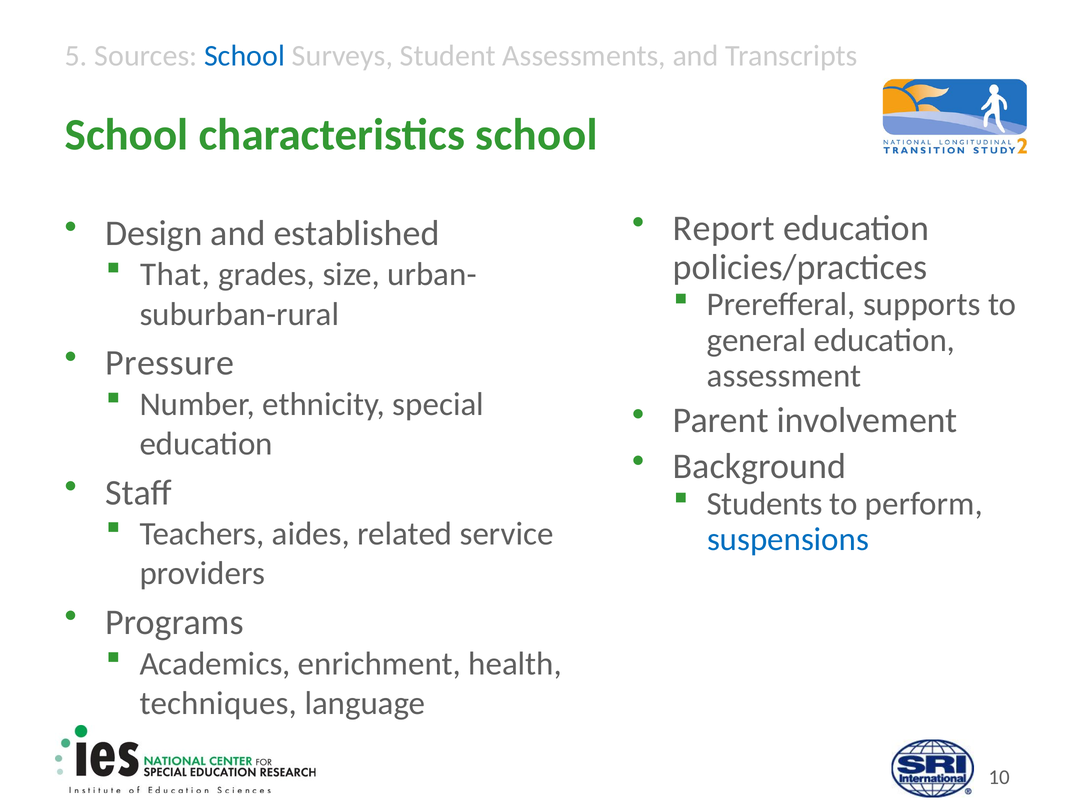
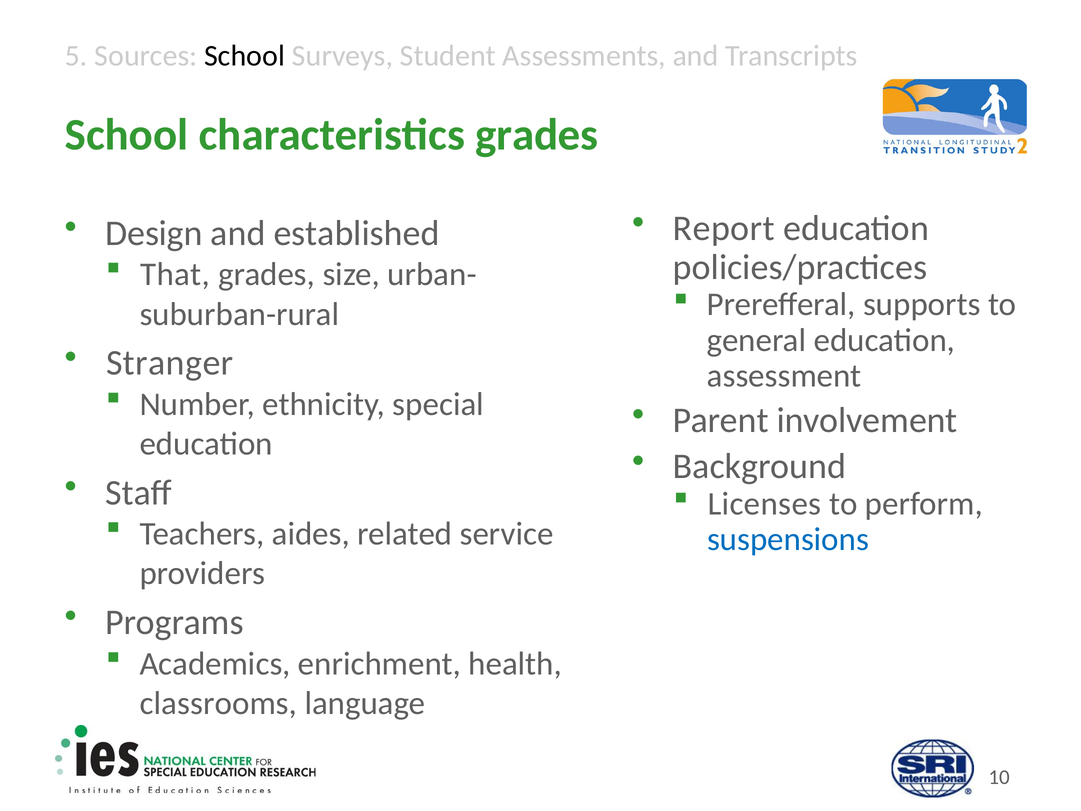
School colour: blue -> black (245, 56)
characteristics school: school -> grades (537, 135)
Pressure: Pressure -> Stranger (170, 363)
Students: Students -> Licenses (764, 504)
techniques: techniques -> classrooms (218, 703)
